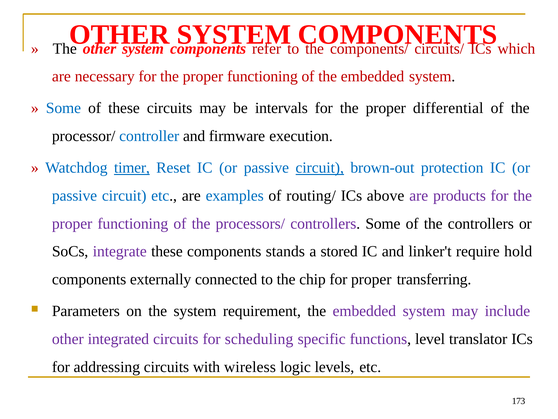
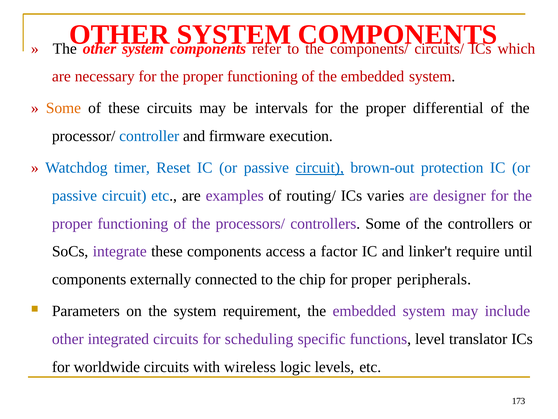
Some colour: blue -> orange (63, 108)
timer underline: present -> none (132, 168)
examples colour: blue -> purple (235, 195)
above: above -> varies (386, 195)
products: products -> designer (459, 195)
stands: stands -> access (285, 251)
stored: stored -> factor (339, 251)
hold: hold -> until (518, 251)
transferring: transferring -> peripherals (434, 279)
addressing: addressing -> worldwide (107, 367)
